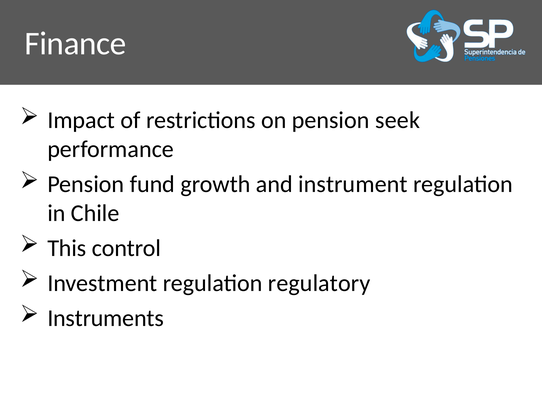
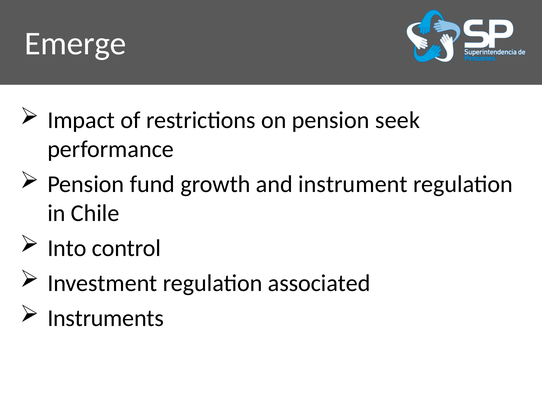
Finance: Finance -> Emerge (75, 44)
This: This -> Into (67, 248)
regulatory: regulatory -> associated (319, 283)
